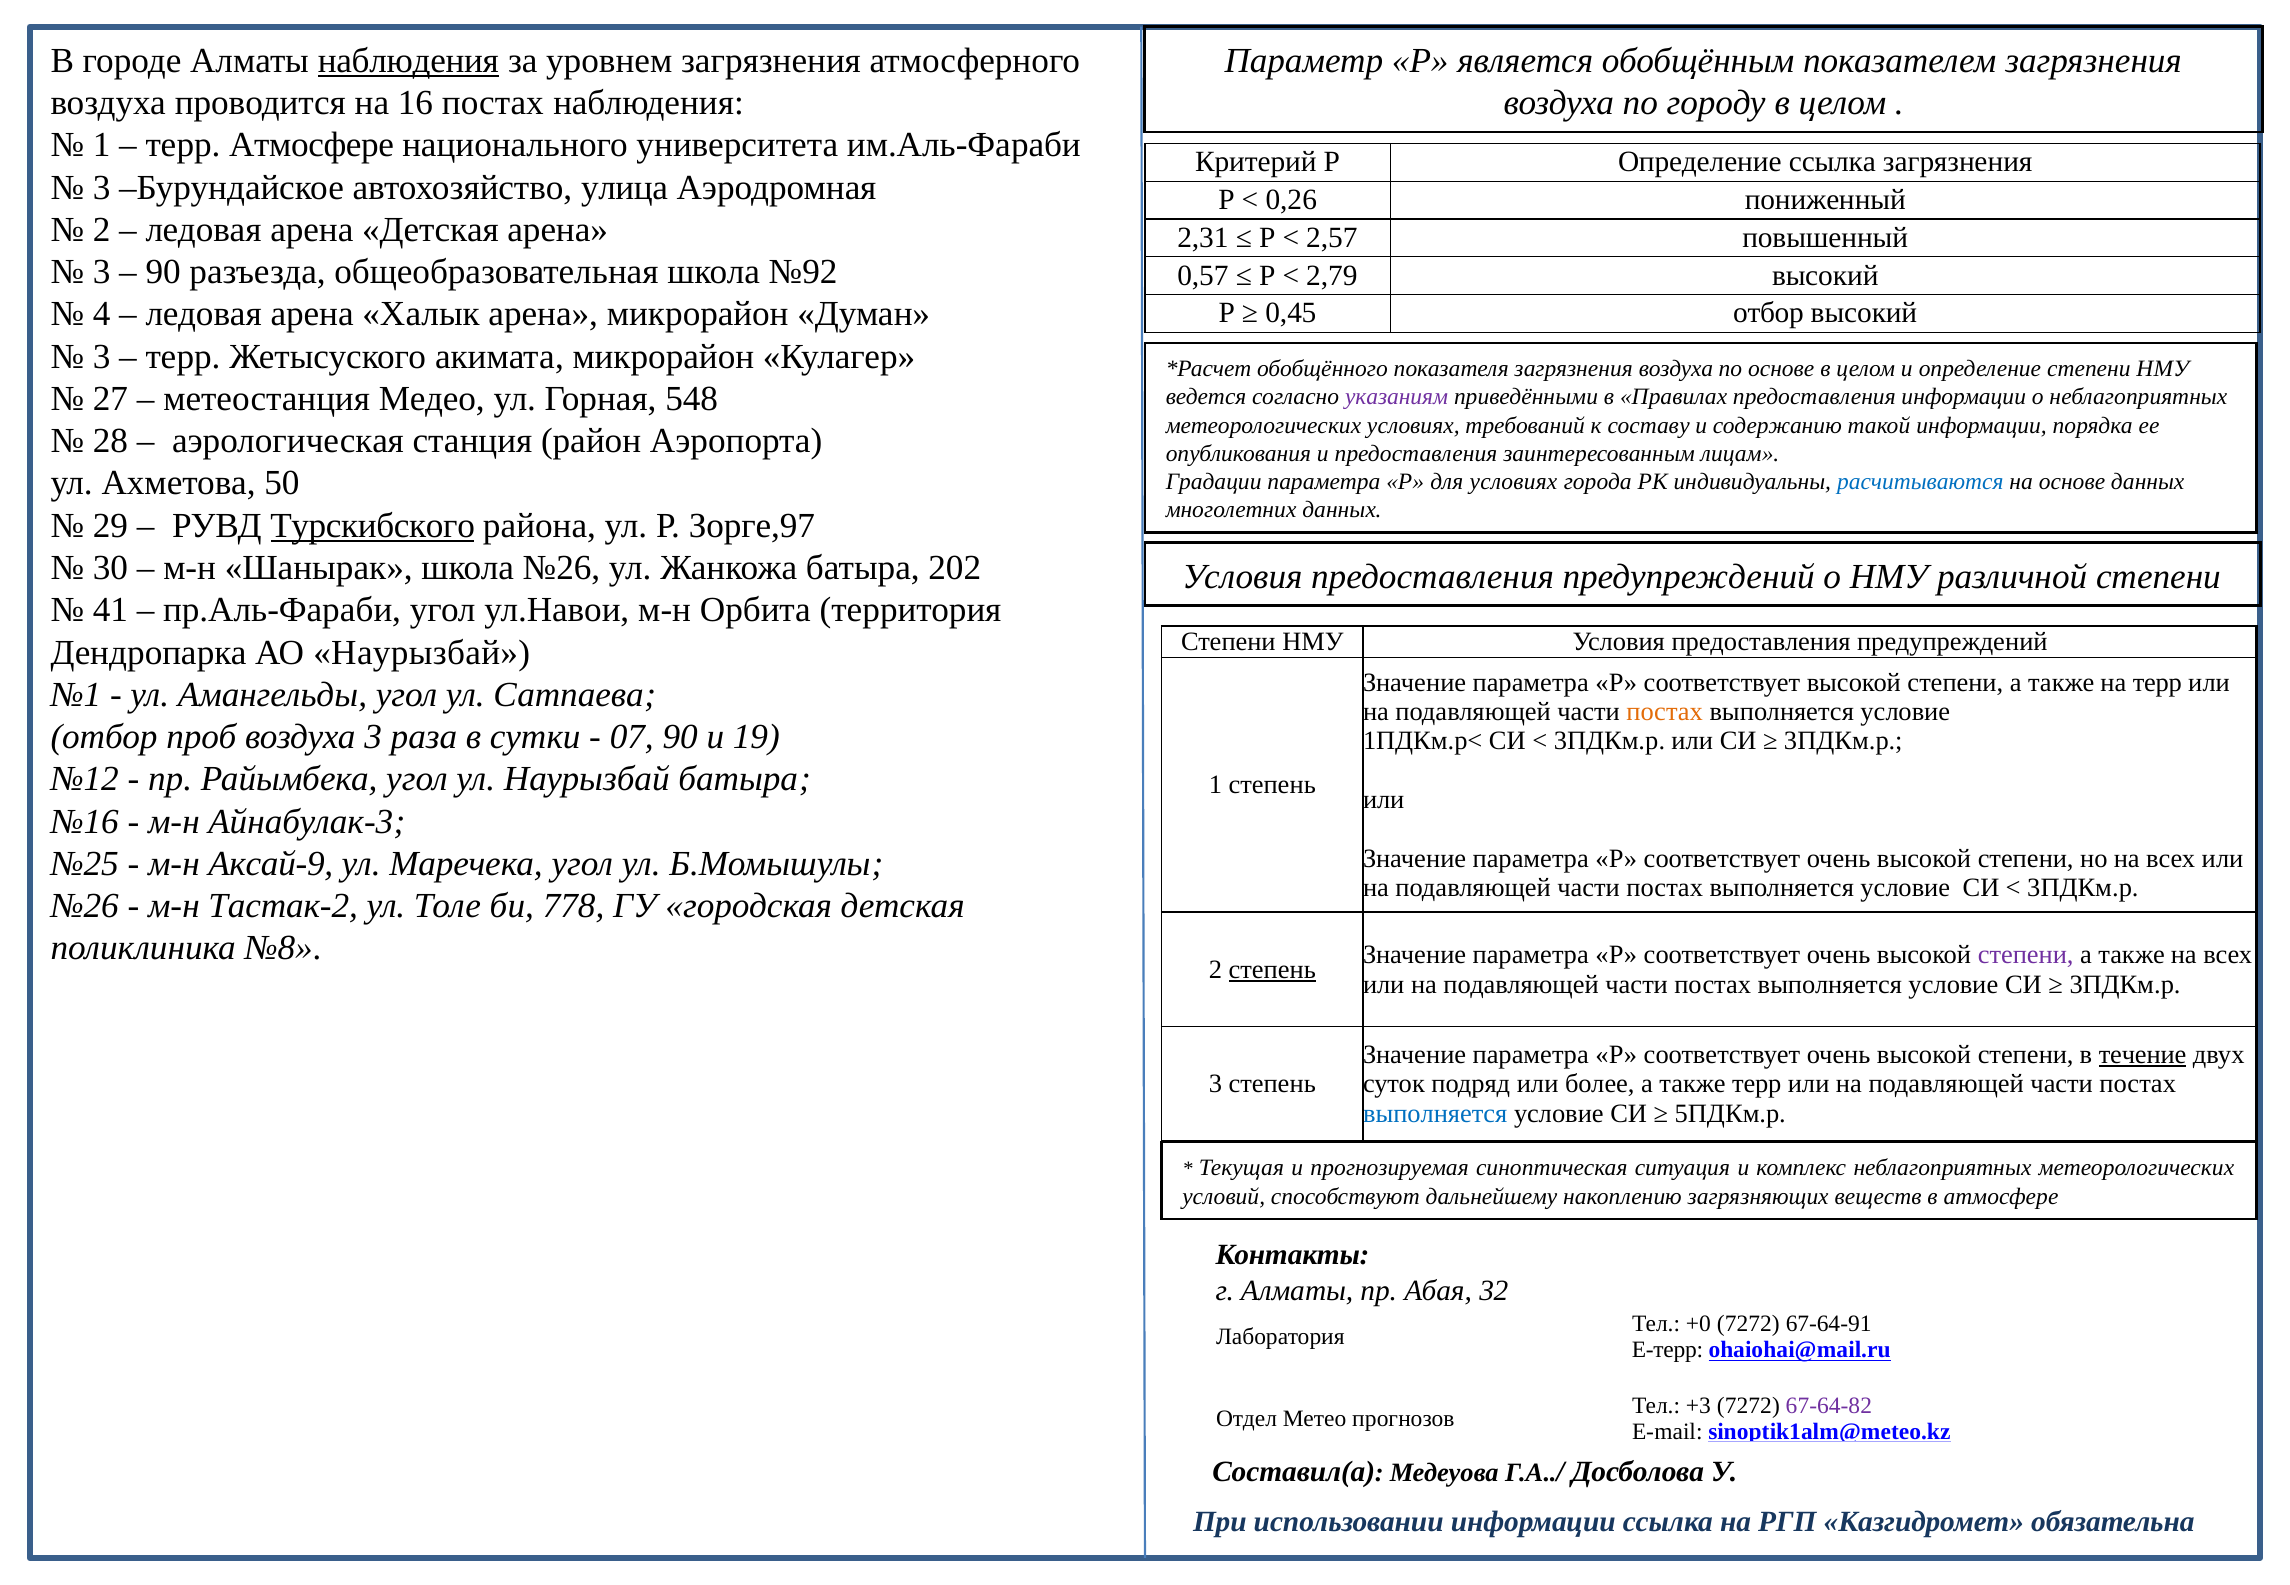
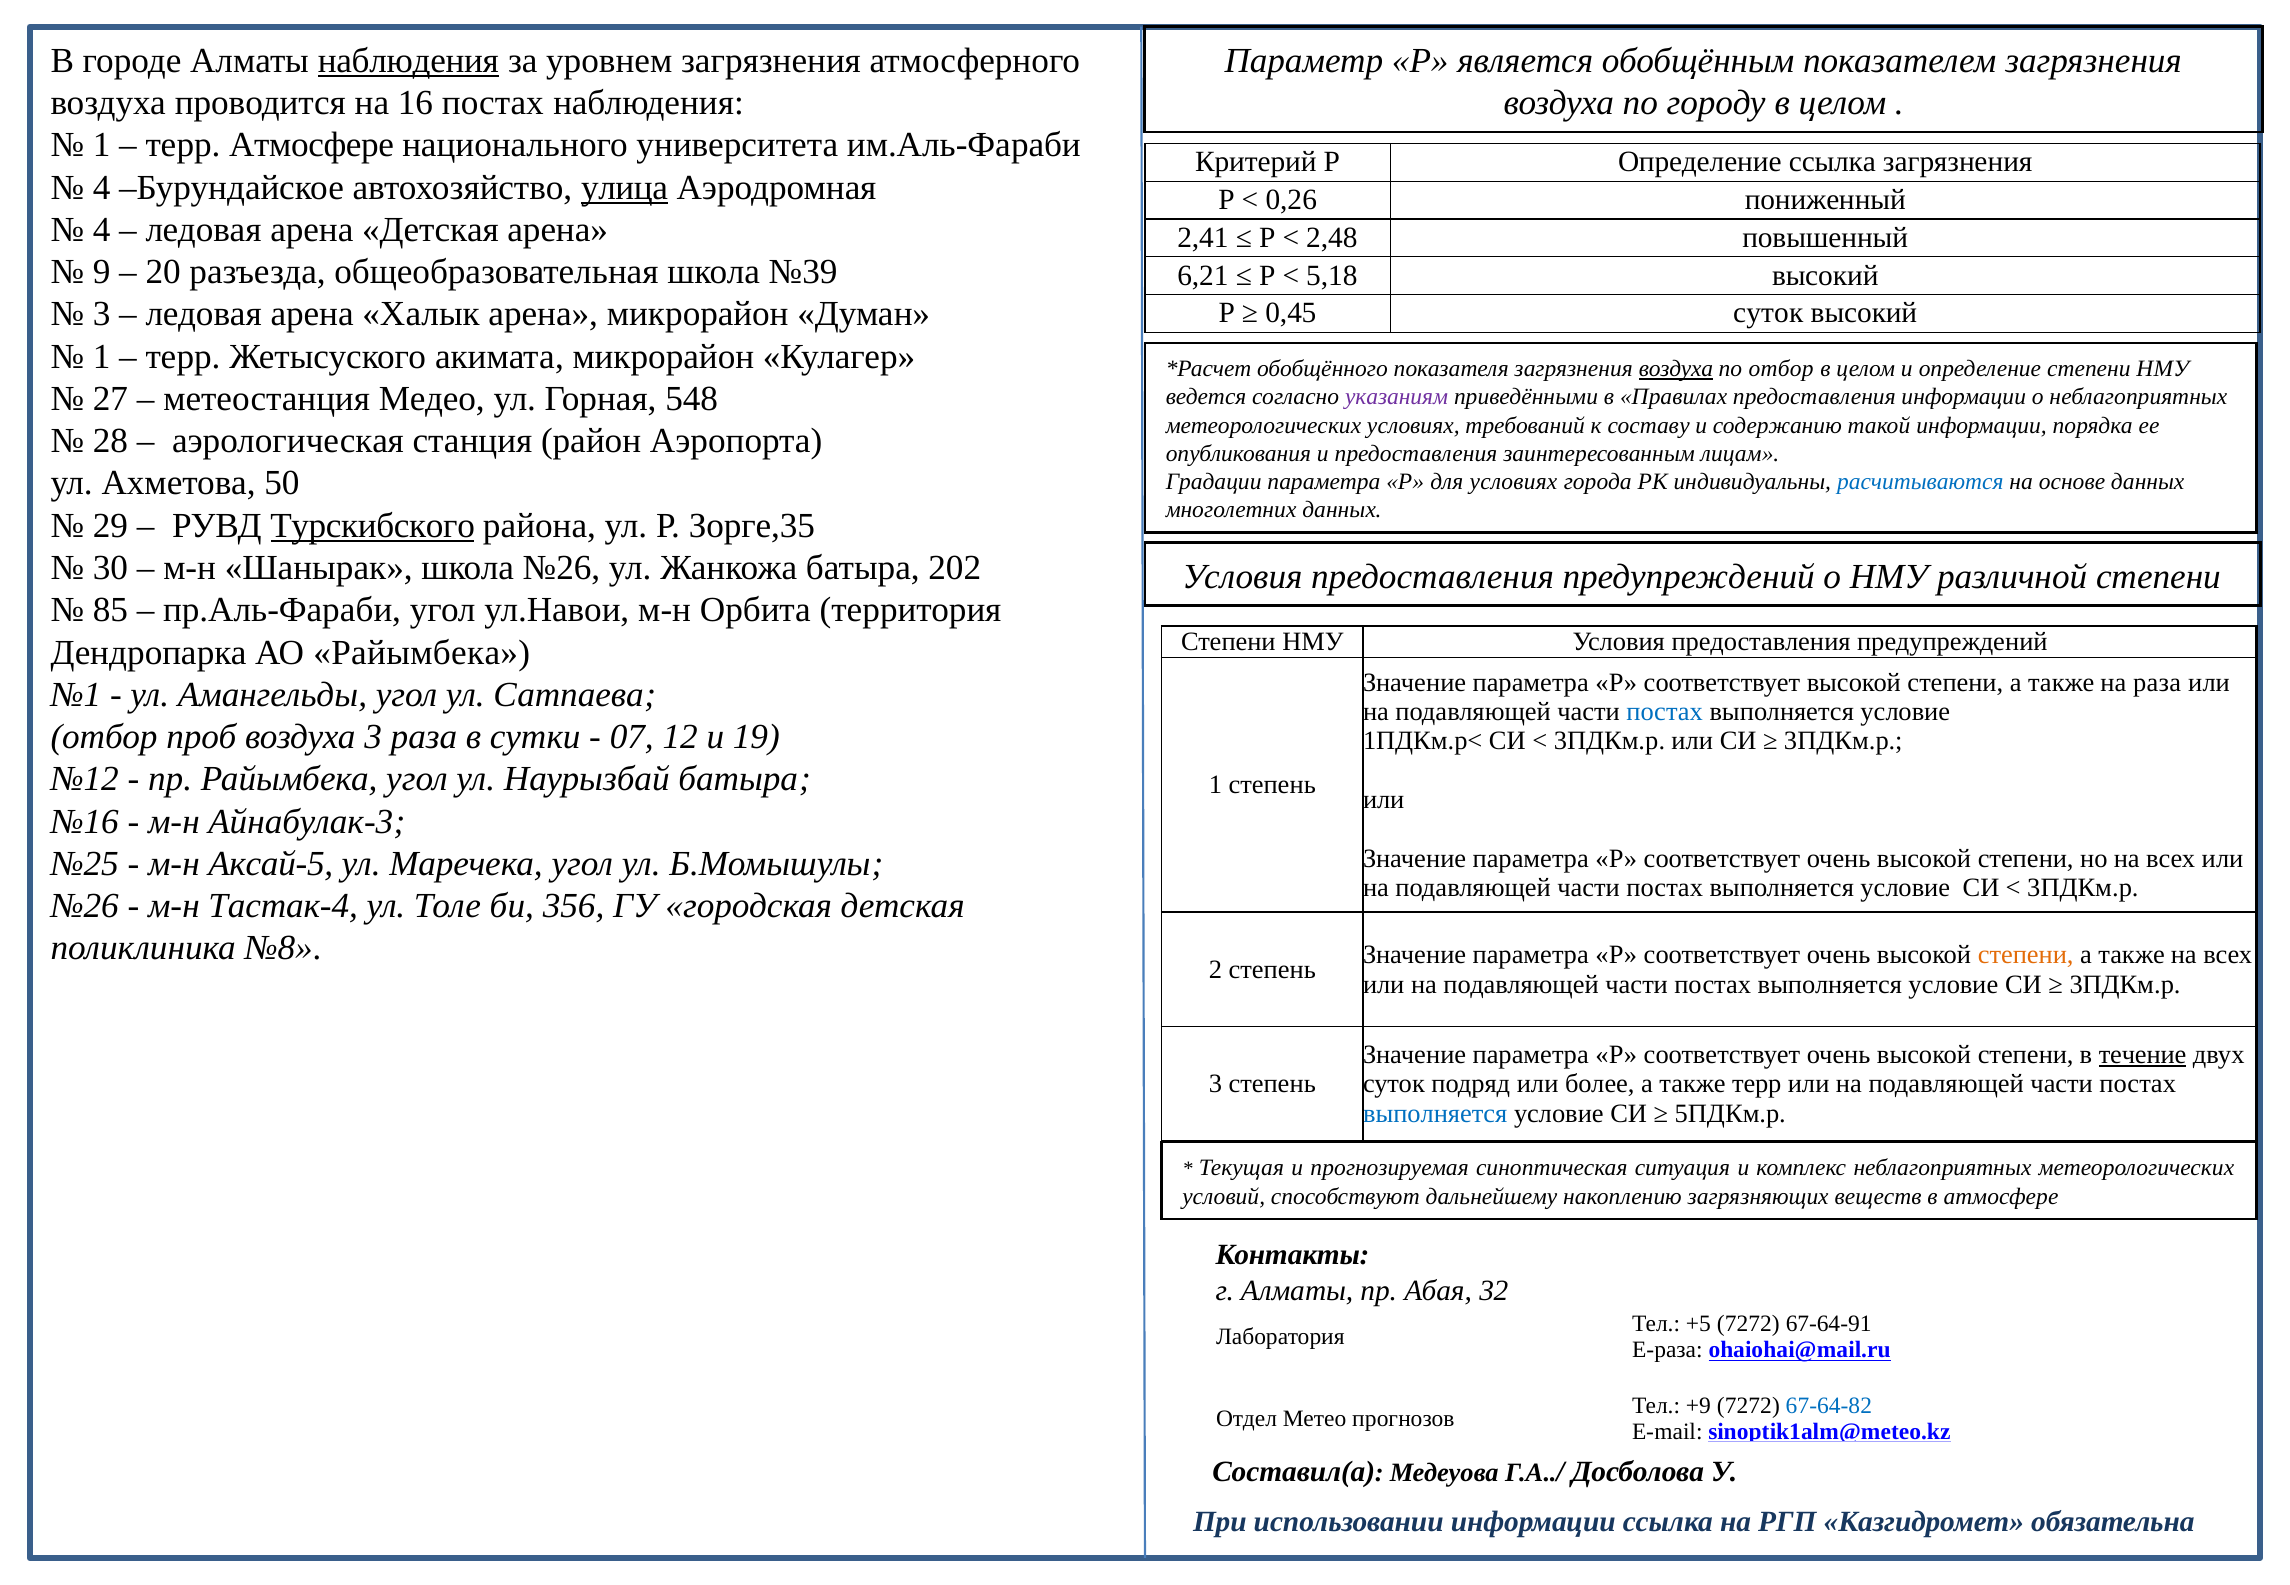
3: 3 -> 4 (102, 188)
улица underline: none -> present (625, 188)
2: 2 -> 4 (102, 230)
2,31: 2,31 -> 2,41 (1203, 238)
2,57: 2,57 -> 2,48 (1332, 238)
3: 3 -> 9 (102, 272)
90: 90 -> 20 (163, 272)
№92: №92 -> №39 (803, 272)
0,57: 0,57 -> 6,21 (1203, 275)
2,79: 2,79 -> 5,18 (1332, 275)
4: 4 -> 3 (102, 314)
0,45 отбор: отбор -> суток (1768, 313)
3: 3 -> 1 (102, 357)
воздуха underline: none -> present (1676, 369)
по основе: основе -> отбор (1781, 369)
Зорге,97: Зорге,97 -> Зорге,35 (752, 526)
41: 41 -> 85 (110, 610)
АО Наурызбай: Наурызбай -> Райымбека (422, 653)
на терр: терр -> раза (2157, 683)
постах colour: orange -> blue (1665, 712)
07 90: 90 -> 12 (680, 737)
Аксай-9: Аксай-9 -> Аксай-5 (271, 864)
Тастак-2: Тастак-2 -> Тастак-4 (283, 906)
778: 778 -> 356 (574, 906)
степени colour: purple -> orange (2026, 955)
степень underline: present -> none (1272, 970)
+0: +0 -> +5 (1698, 1324)
E-терр: E-терр -> E-раза (1667, 1350)
+3: +3 -> +9 (1698, 1406)
67-64-82 colour: purple -> blue (1829, 1406)
